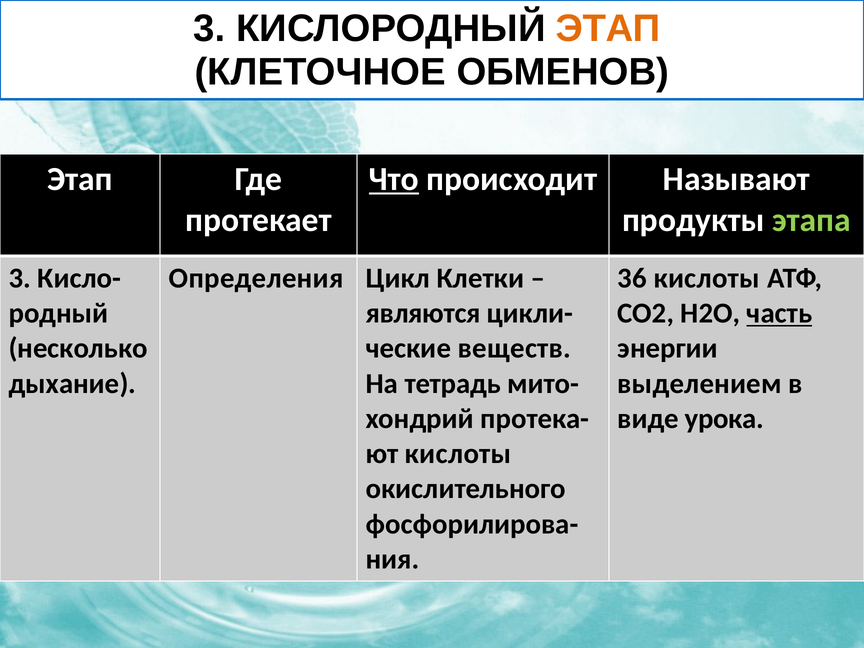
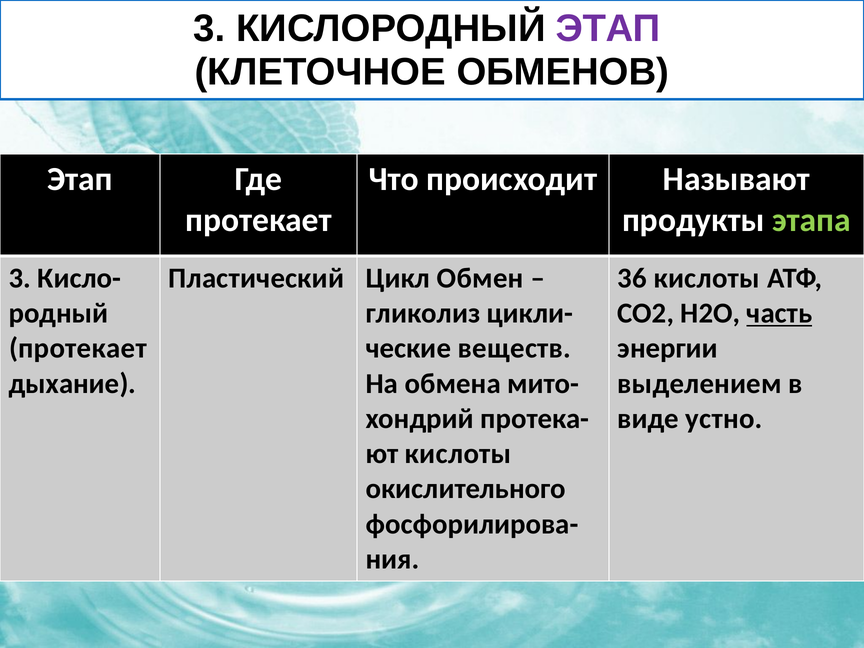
ЭТАП colour: orange -> purple (608, 29)
Что underline: present -> none (394, 179)
Определения: Определения -> Пластический (256, 278)
Клетки: Клетки -> Обмен (480, 278)
являются: являются -> гликолиз (423, 313)
несколько: несколько -> протекает (78, 348)
тетрадь: тетрадь -> обмена (453, 384)
урока: урока -> устно (724, 419)
